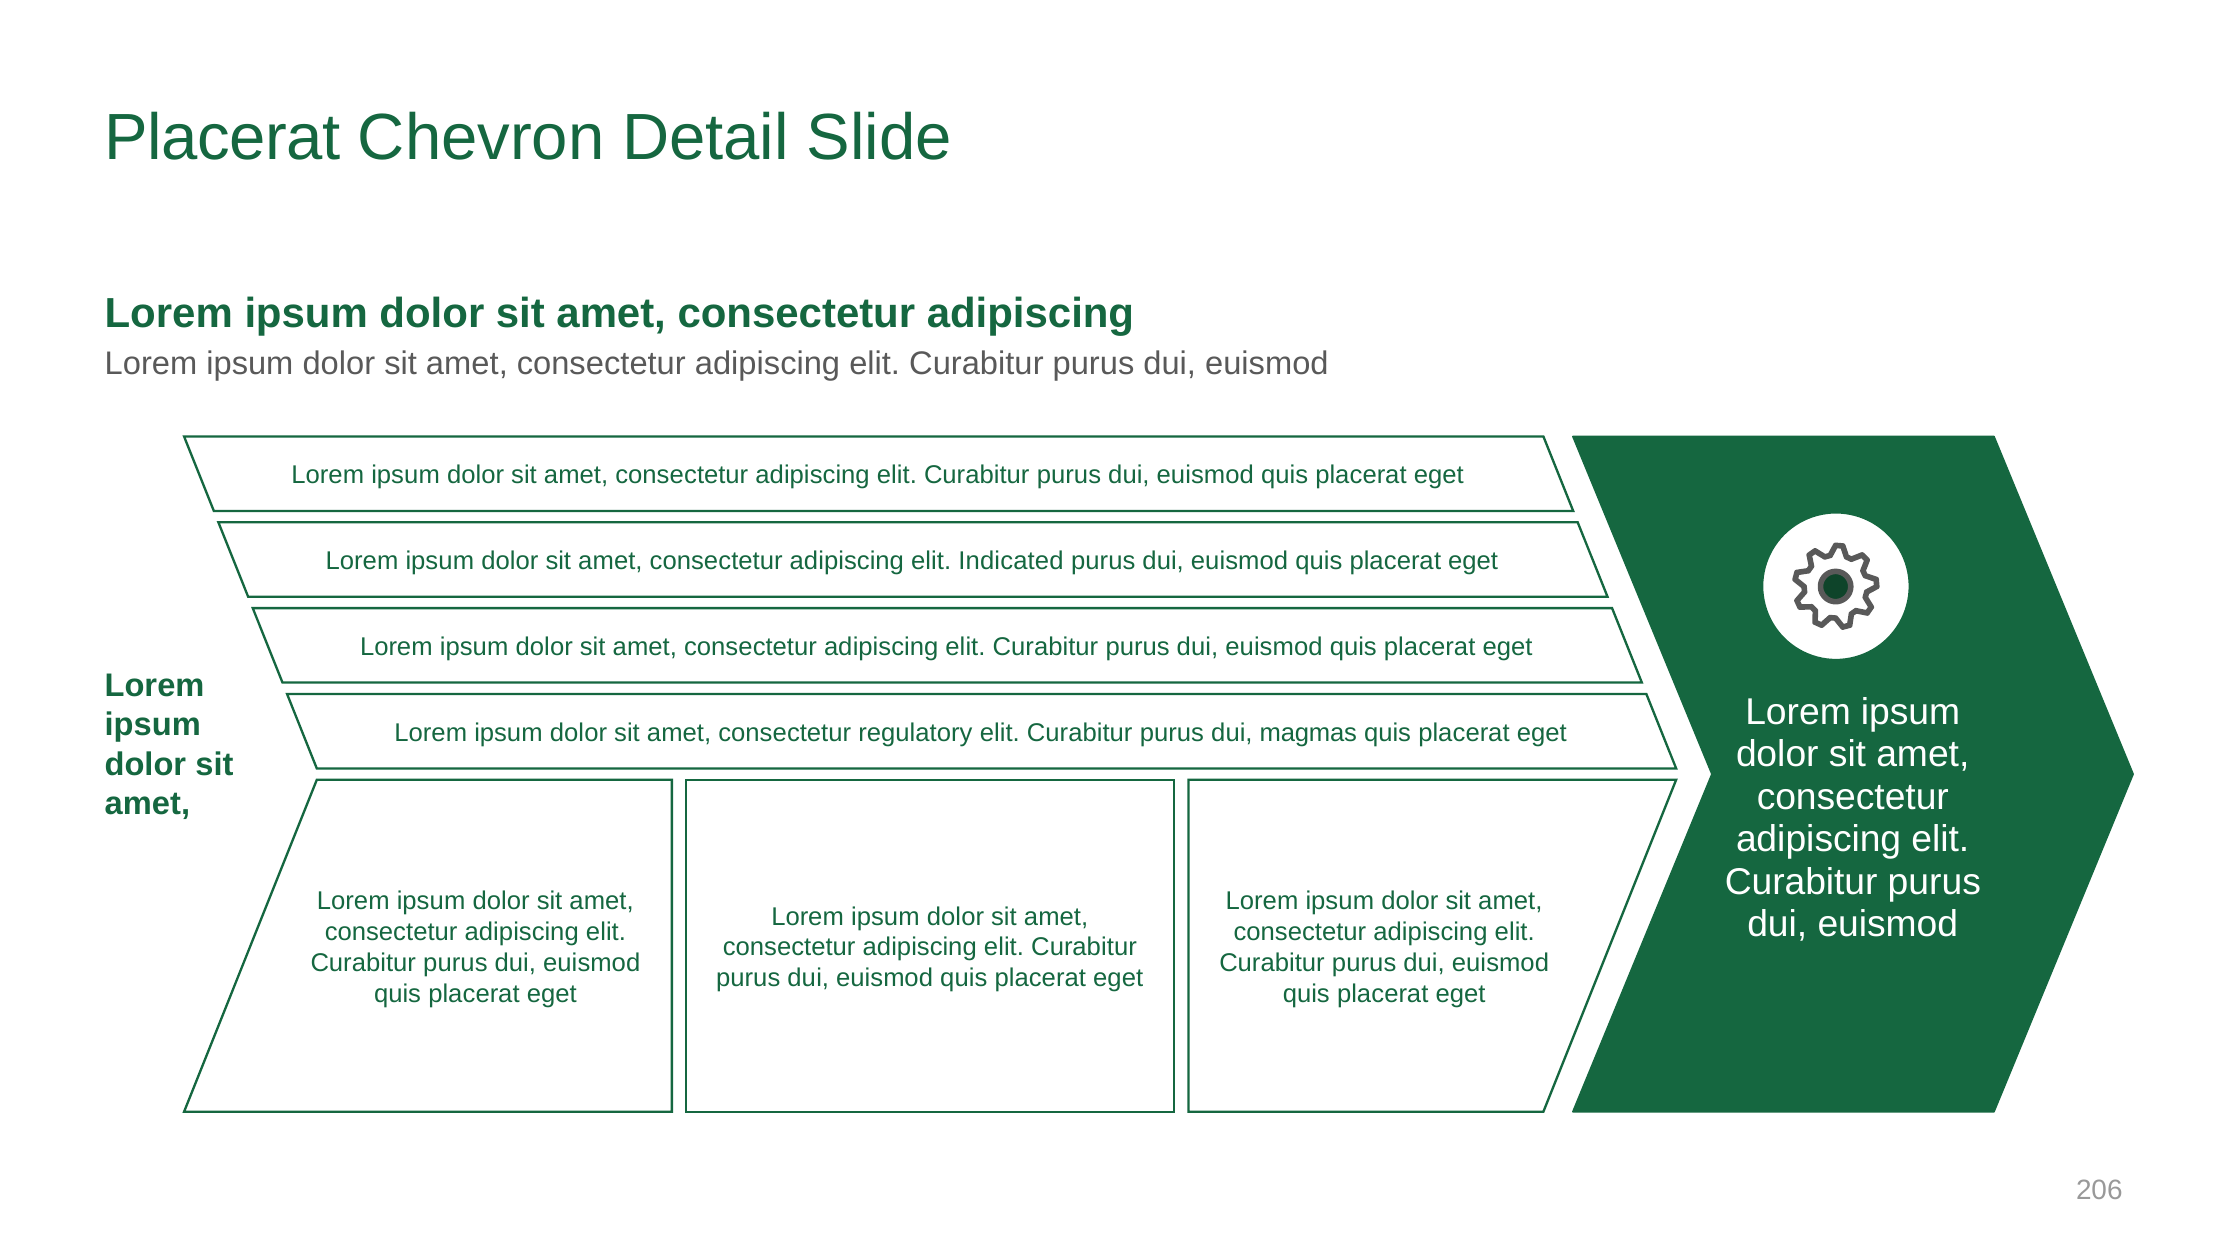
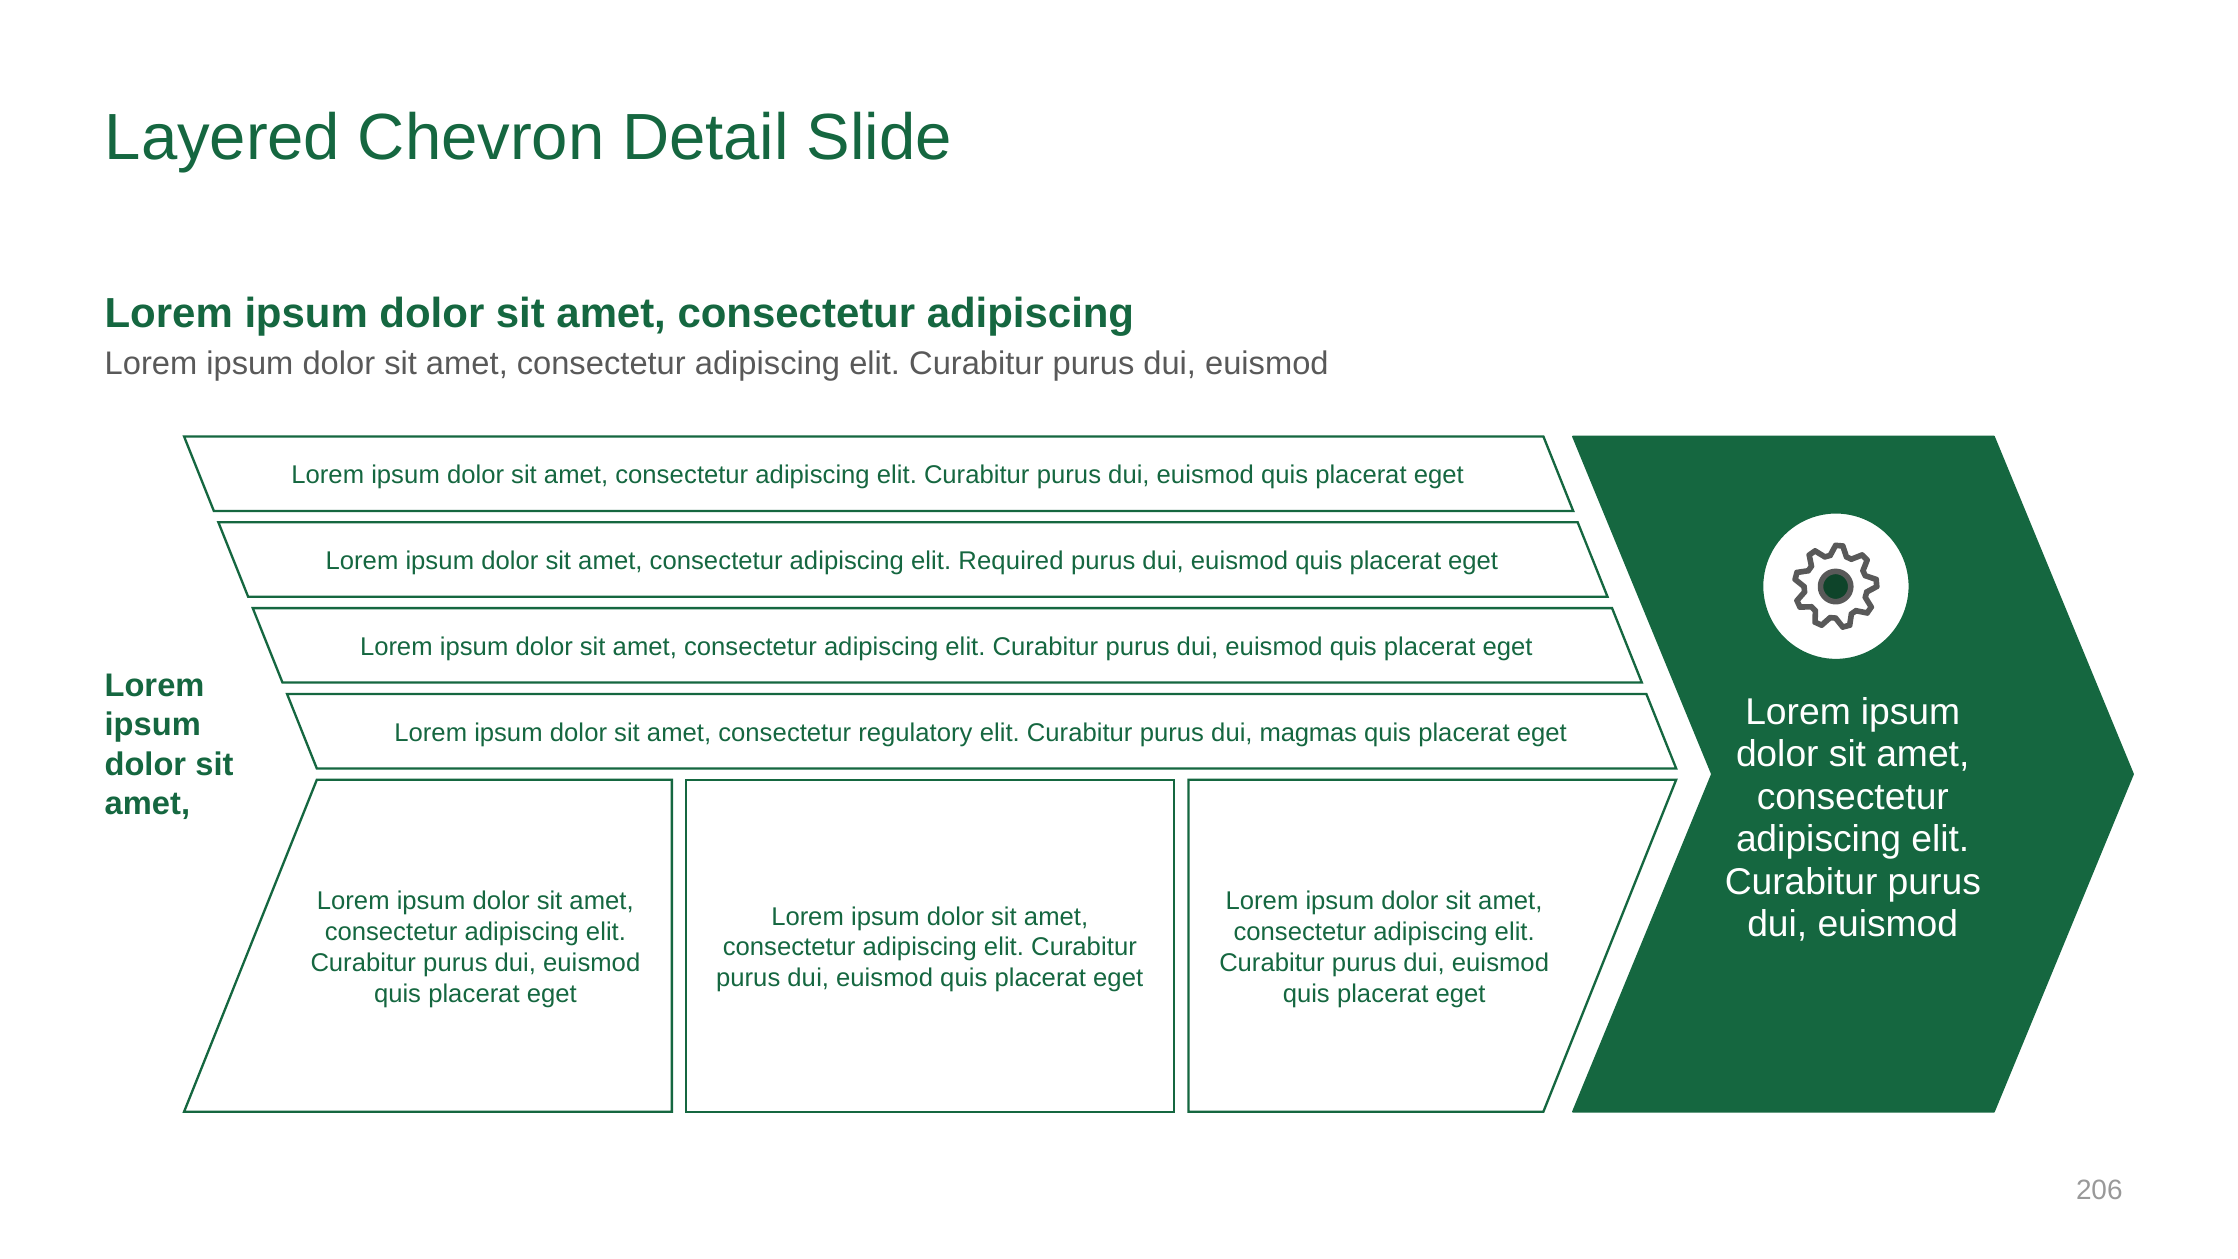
Placerat: Placerat -> Layered (222, 138)
Indicated: Indicated -> Required (1011, 561)
